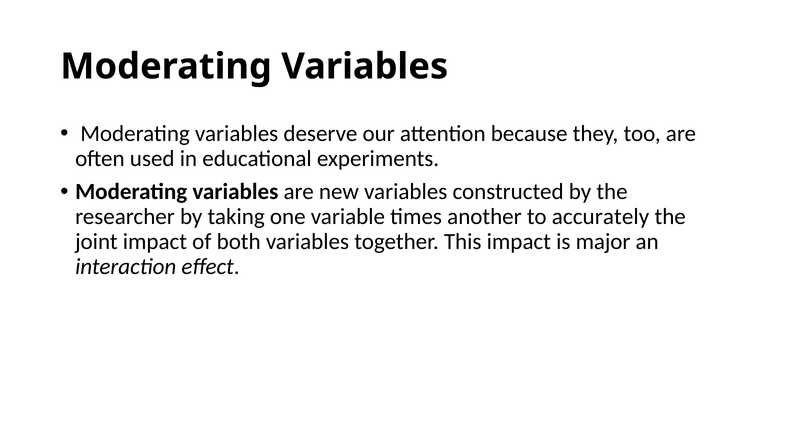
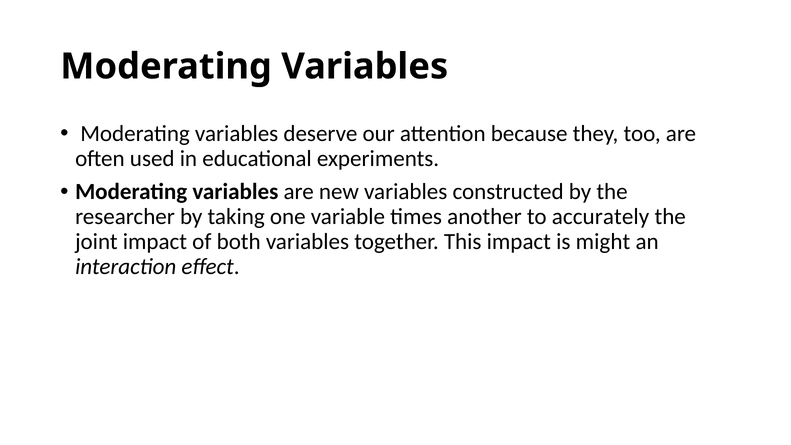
major: major -> might (603, 242)
